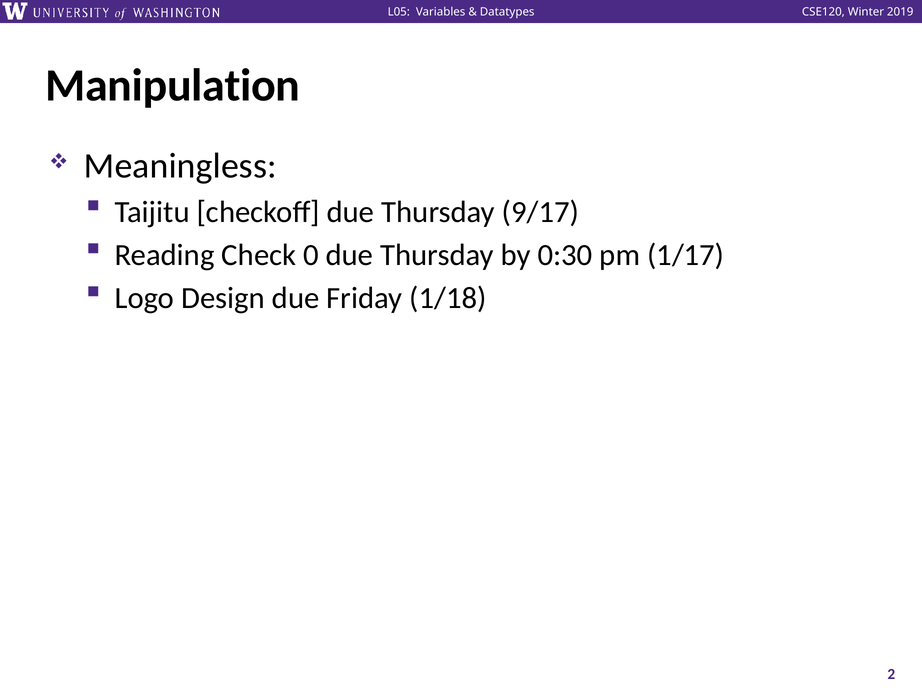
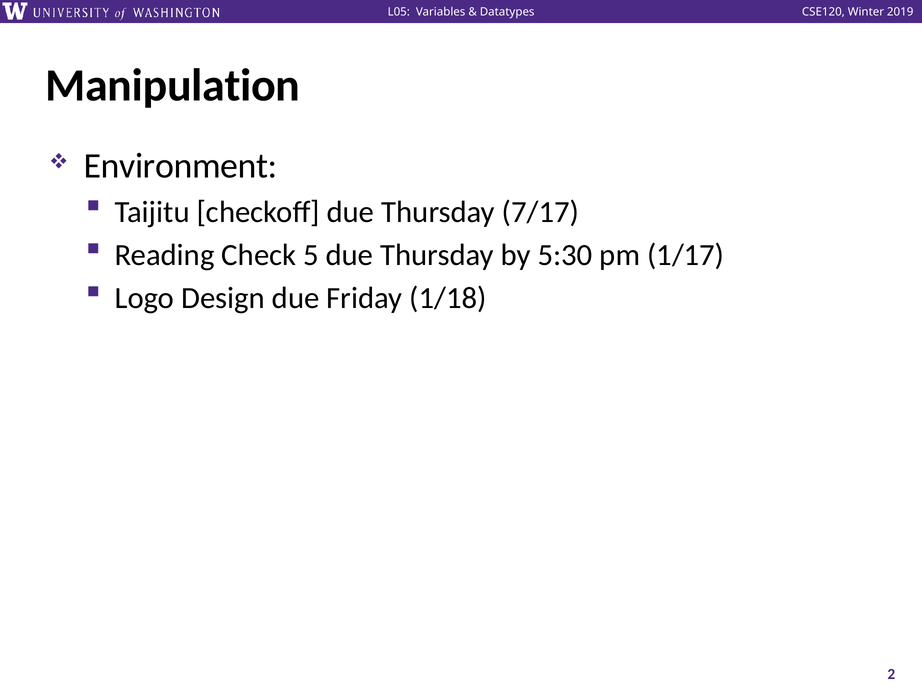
Meaningless: Meaningless -> Environment (181, 166)
9/17: 9/17 -> 7/17 (540, 212)
0: 0 -> 5 (311, 255)
0:30: 0:30 -> 5:30 (565, 255)
